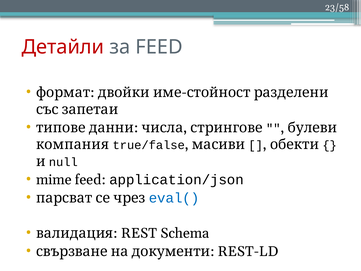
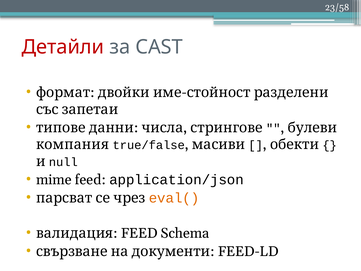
за FEED: FEED -> CAST (159, 47)
eval( colour: blue -> orange (174, 198)
валидация REST: REST -> FEED (139, 233)
REST-LD: REST-LD -> FEED-LD (248, 251)
